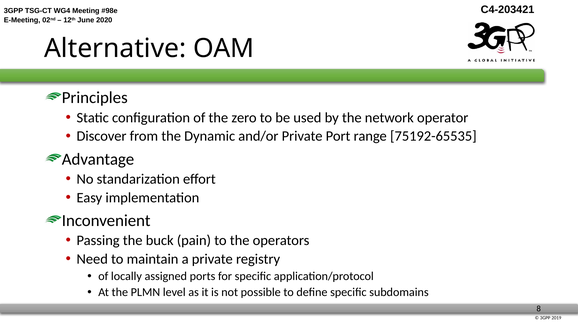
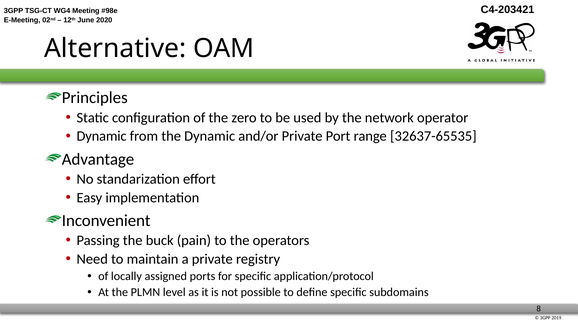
Discover: Discover -> Dynamic (102, 136)
75192-65535: 75192-65535 -> 32637-65535 (433, 136)
